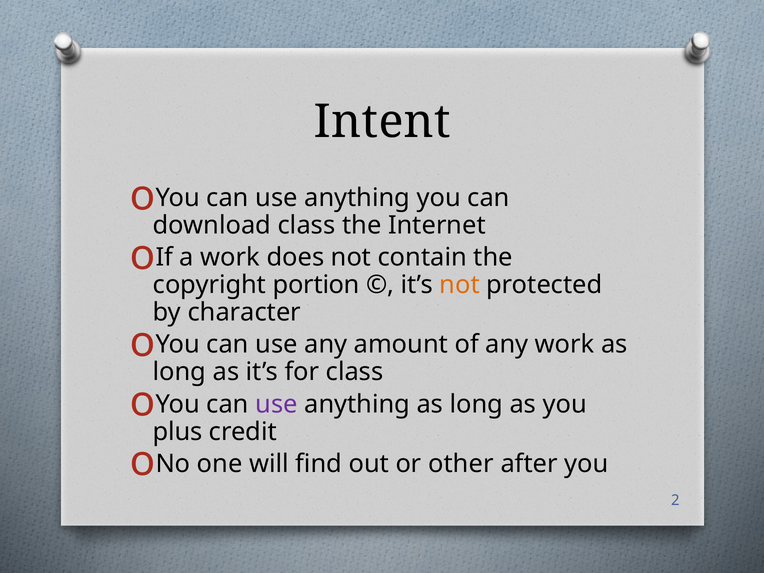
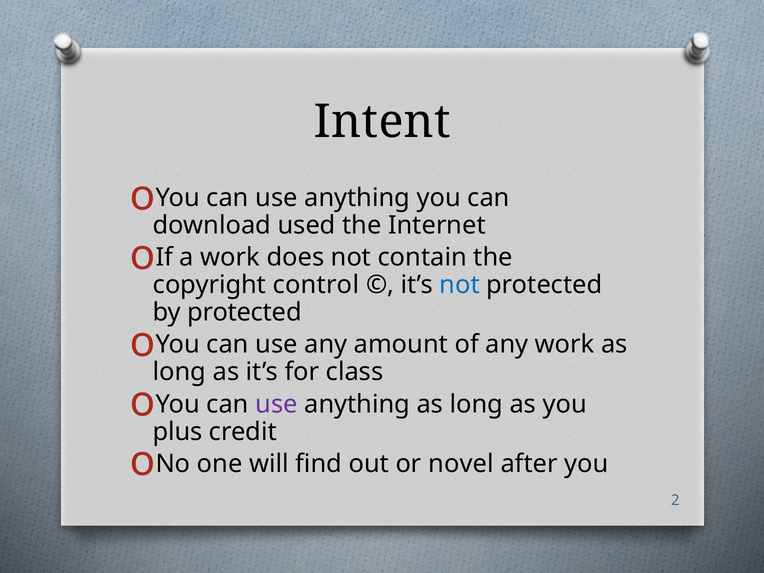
download class: class -> used (307, 225)
portion: portion -> control (316, 285)
not colour: orange -> blue (460, 285)
by character: character -> protected (244, 313)
other: other -> novel (461, 464)
